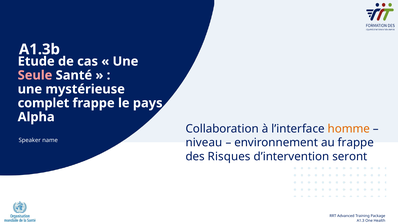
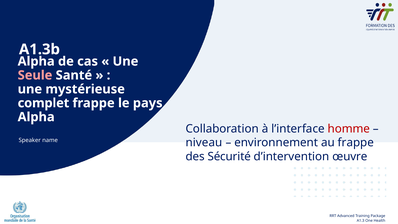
Etude: Etude -> Alpha (36, 61)
homme colour: orange -> red (349, 129)
Risques: Risques -> Sécurité (229, 157)
seront: seront -> œuvre (350, 157)
